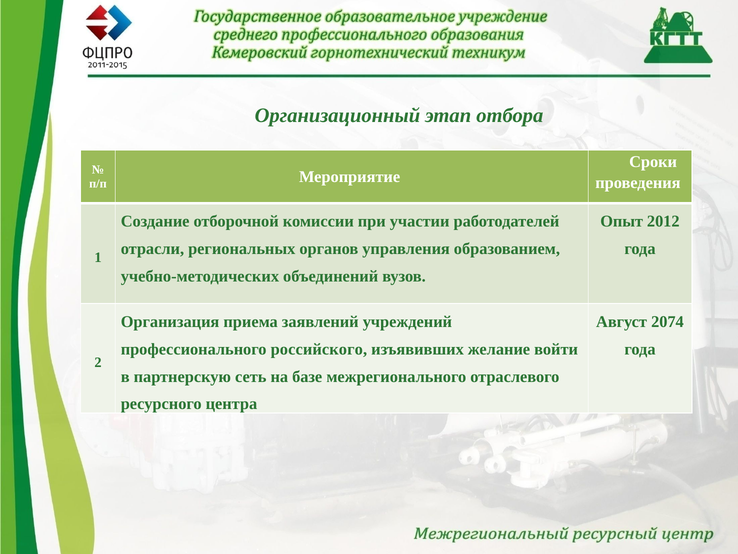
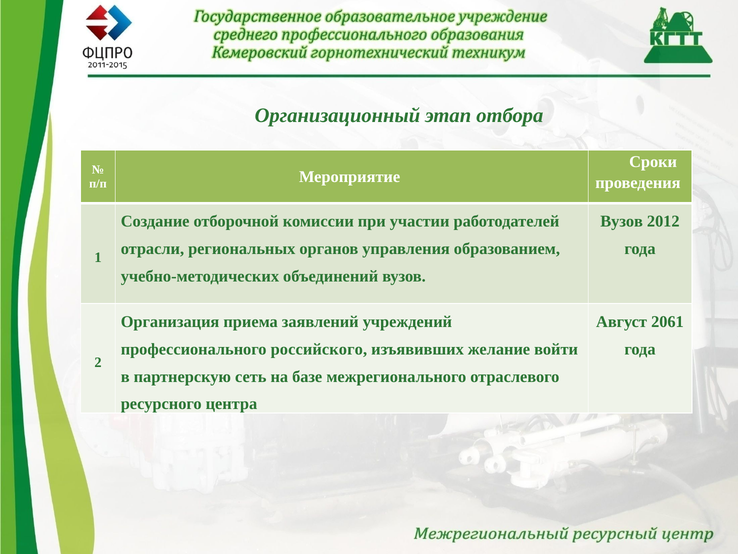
Опыт: Опыт -> Вузов (622, 221)
2074: 2074 -> 2061 (667, 322)
